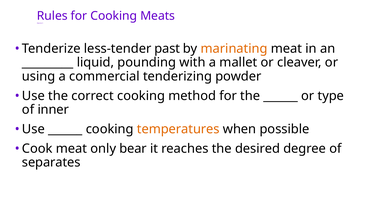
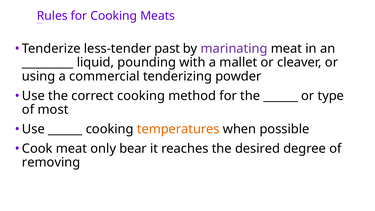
marinating colour: orange -> purple (234, 49)
inner: inner -> most (53, 110)
separates: separates -> removing (51, 162)
